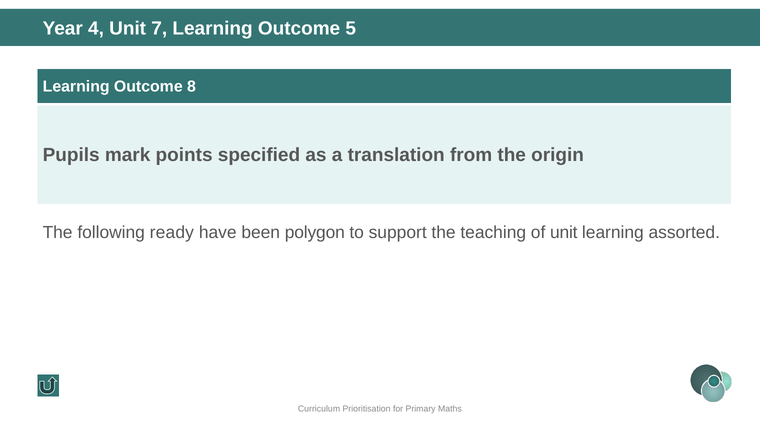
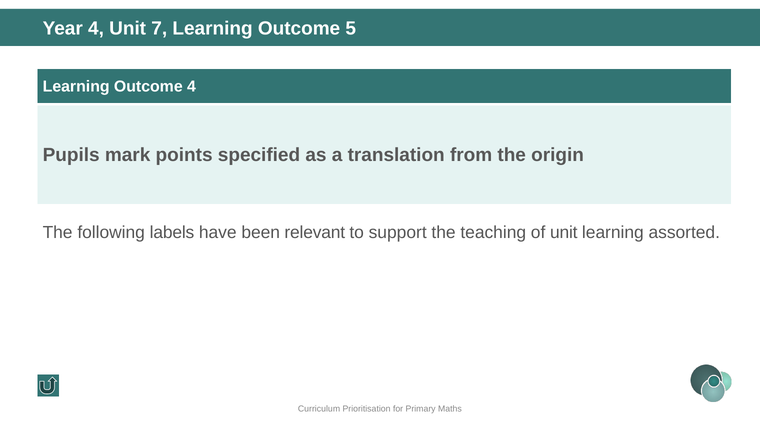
Outcome 8: 8 -> 4 (191, 87)
ready: ready -> labels (172, 232)
polygon: polygon -> relevant (315, 232)
